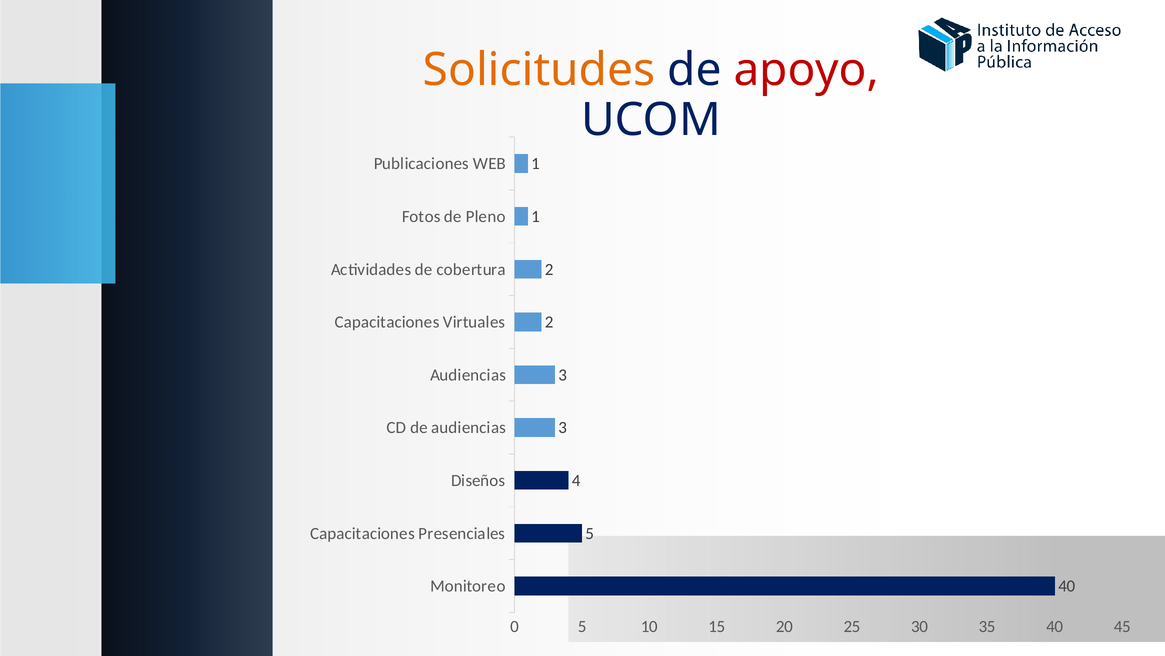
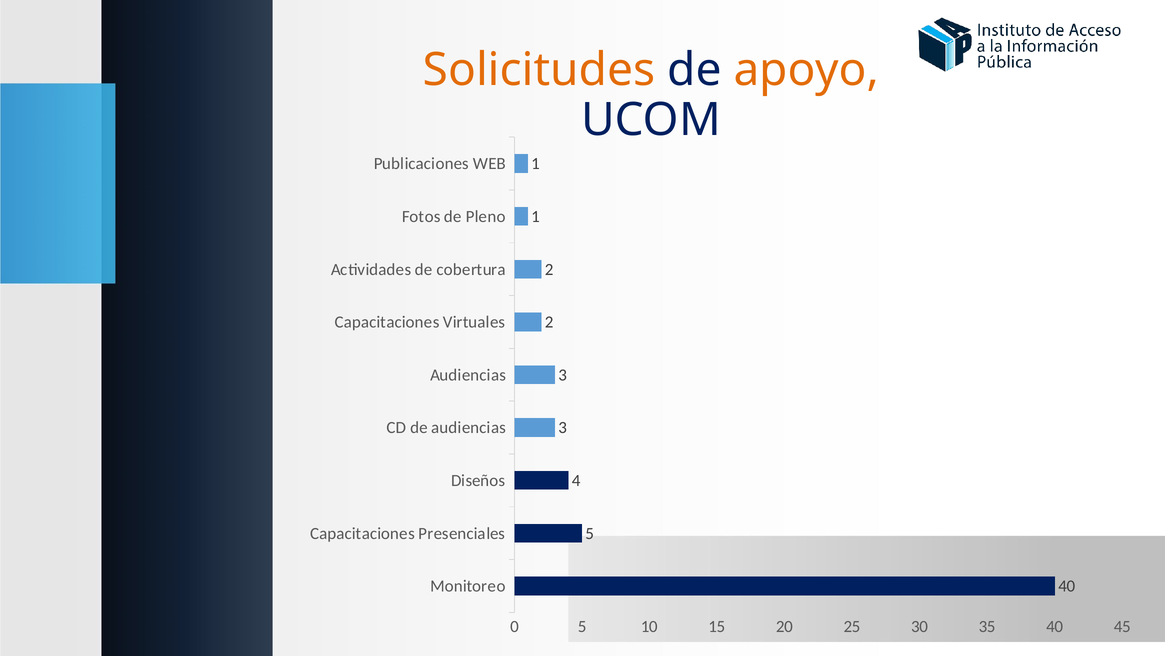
apoyo colour: red -> orange (806, 70)
